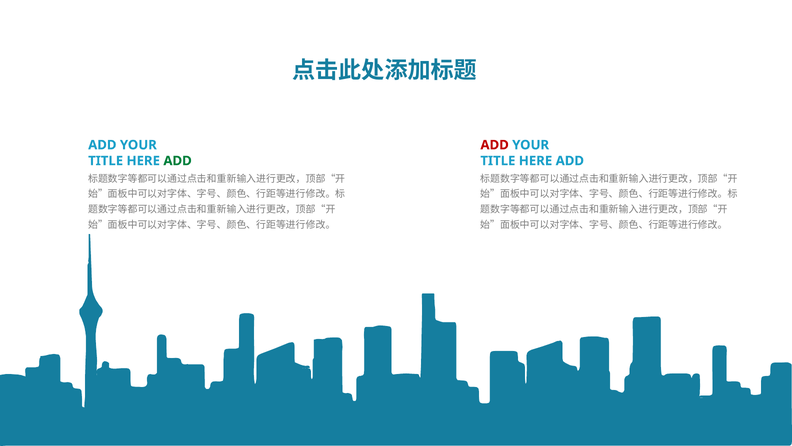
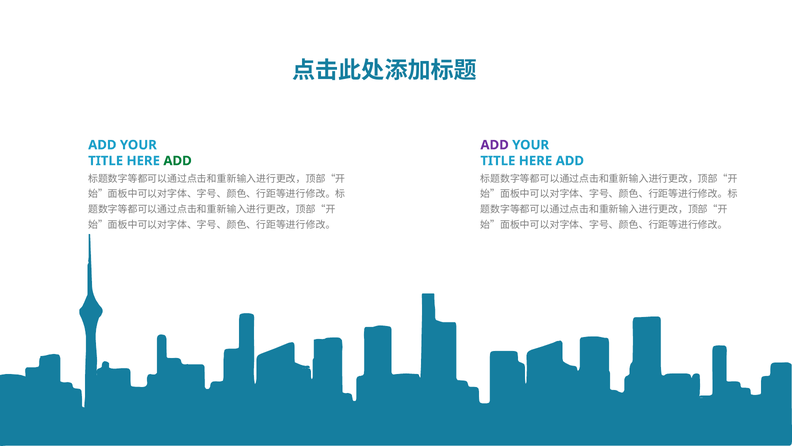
ADD colour: red -> purple (495, 145)
